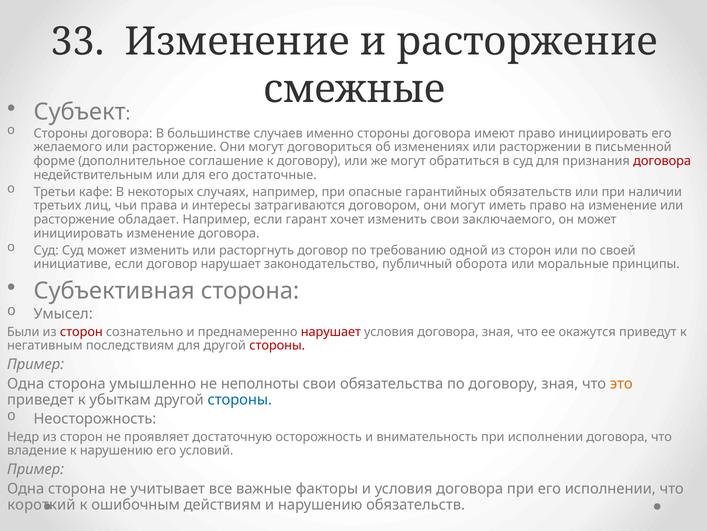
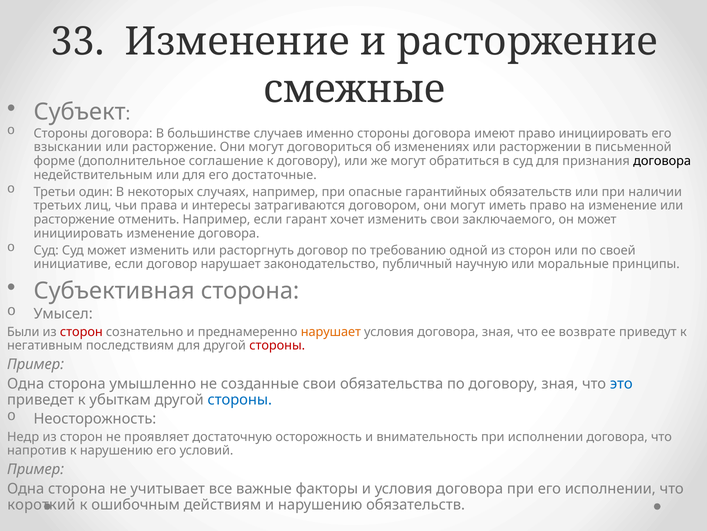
желаемого: желаемого -> взыскании (68, 147)
договора colour: red -> black (662, 161)
кафе: кафе -> один (96, 192)
обладает: обладает -> отменить (149, 219)
оборота: оборота -> научную (482, 264)
нарушает colour: red -> orange (331, 331)
окажутся: окажутся -> возврате (587, 331)
неполноты: неполноты -> созданные (260, 383)
это colour: orange -> blue (621, 383)
владение: владение -> напротив (37, 450)
